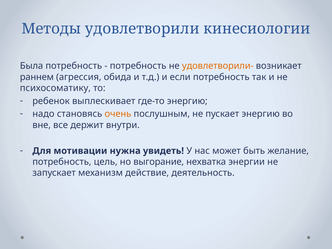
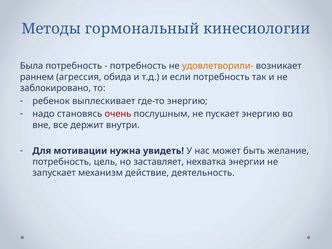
удовлетворили: удовлетворили -> гормональный (142, 29)
психосоматику: психосоматику -> заблокировано (55, 88)
очень colour: orange -> red (118, 114)
выгорание: выгорание -> заставляет (159, 162)
